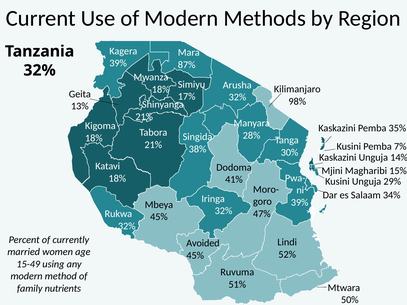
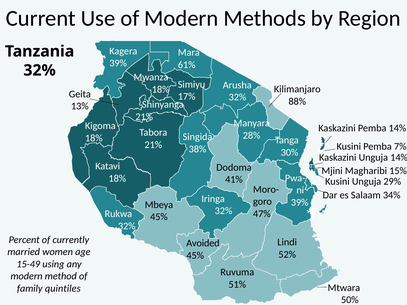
87%: 87% -> 61% (187, 65)
98%: 98% -> 88% (297, 101)
Pemba 35%: 35% -> 14% (397, 128)
nutrients: nutrients -> quintiles (63, 289)
